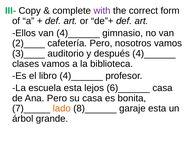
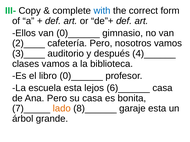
with colour: purple -> blue (102, 11)
van 4)______: 4)______ -> 0)______ (78, 33)
libro 4)______: 4)______ -> 0)______ (81, 76)
